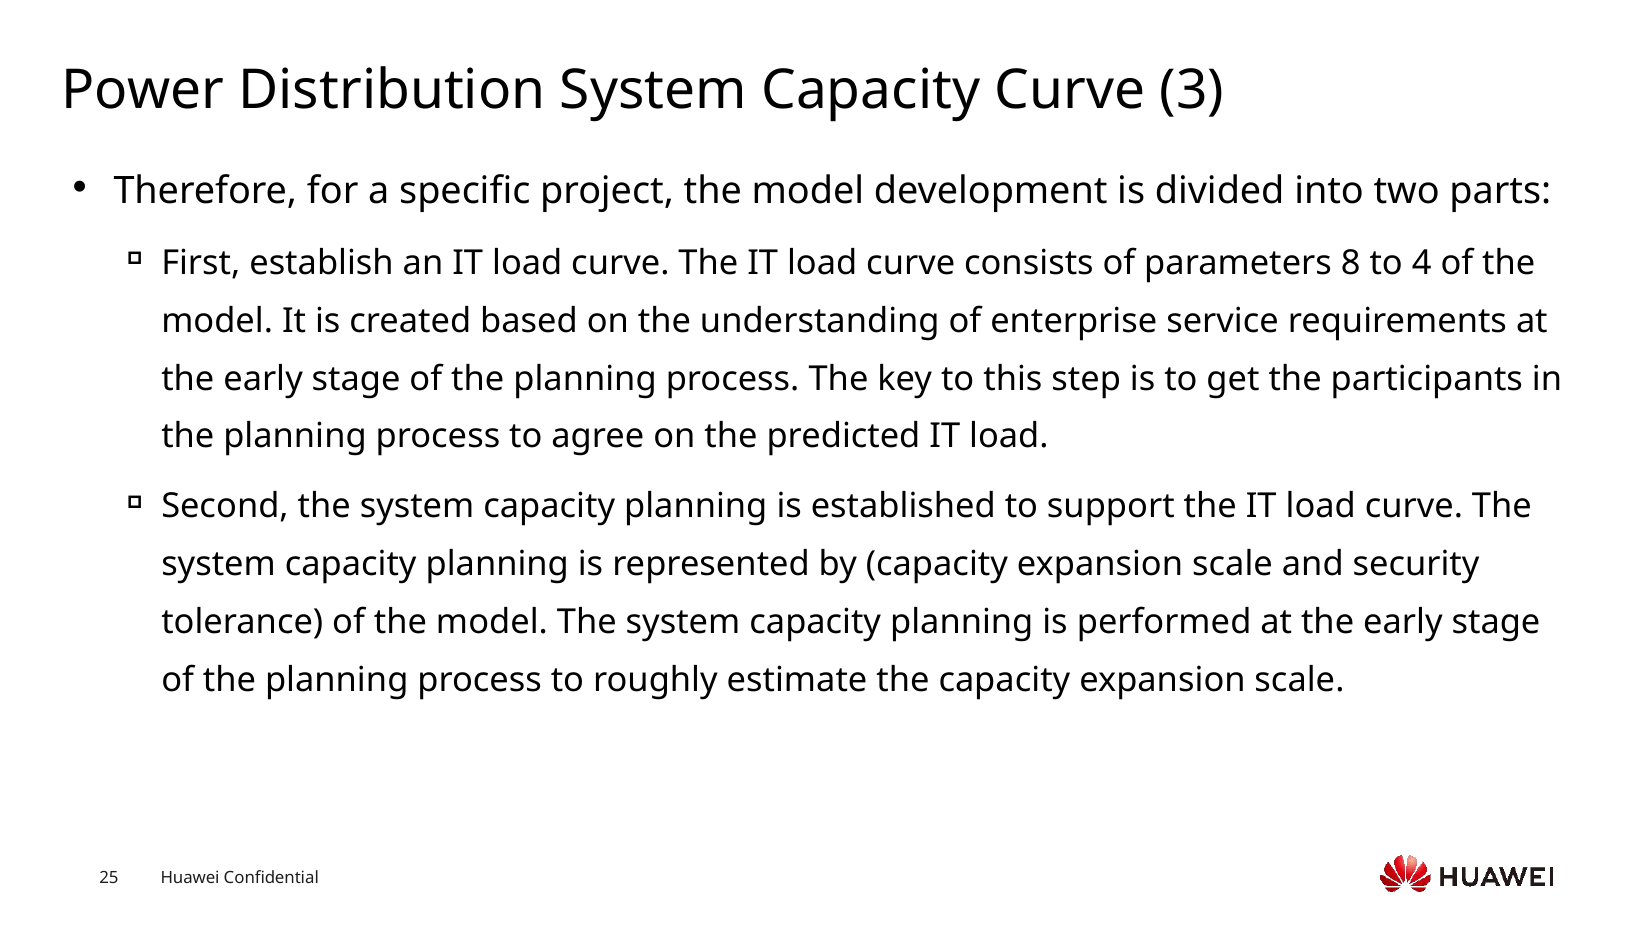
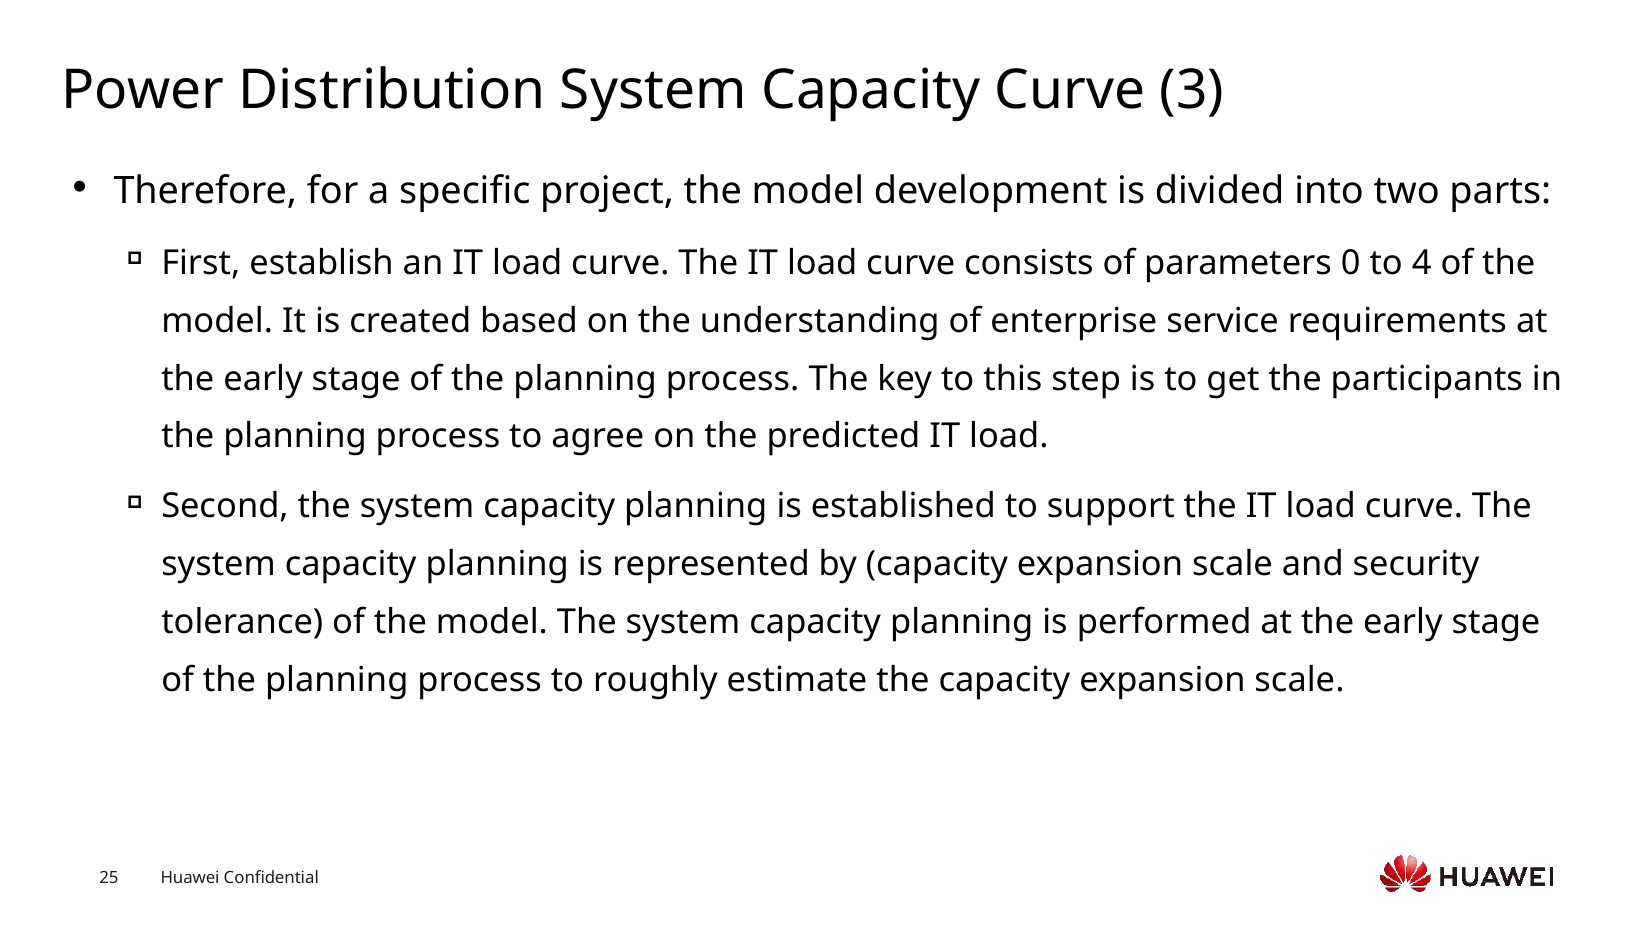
8: 8 -> 0 (1351, 263)
